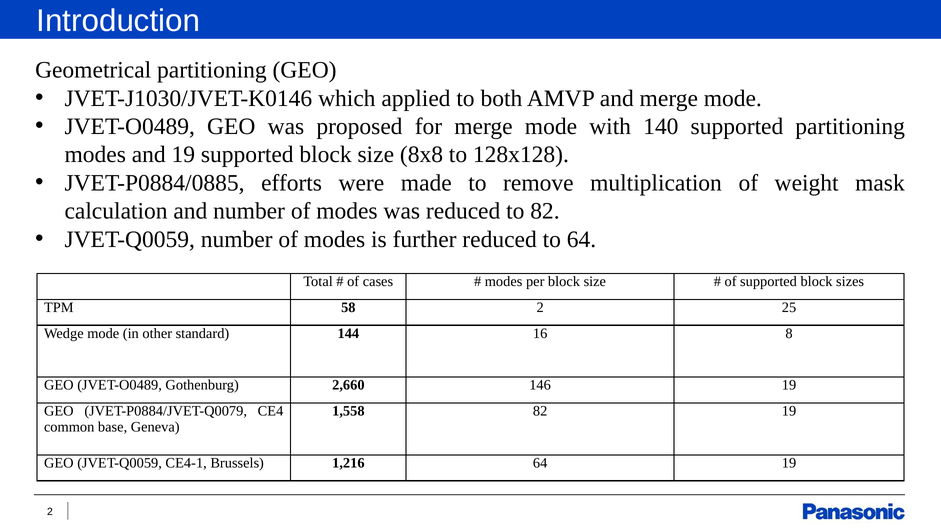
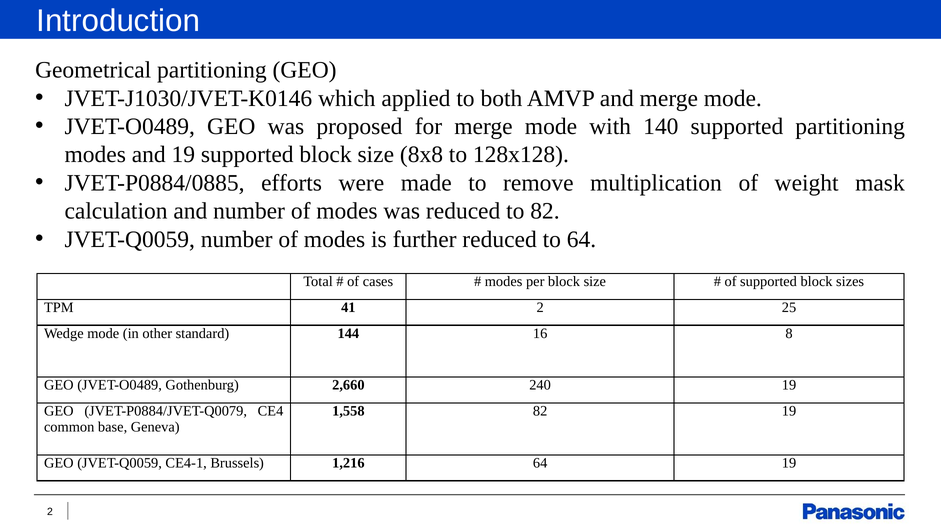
58: 58 -> 41 (348, 308)
146: 146 -> 240 (540, 385)
